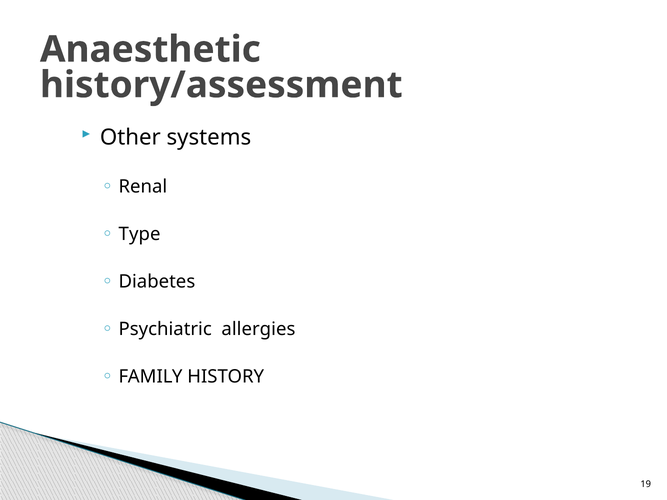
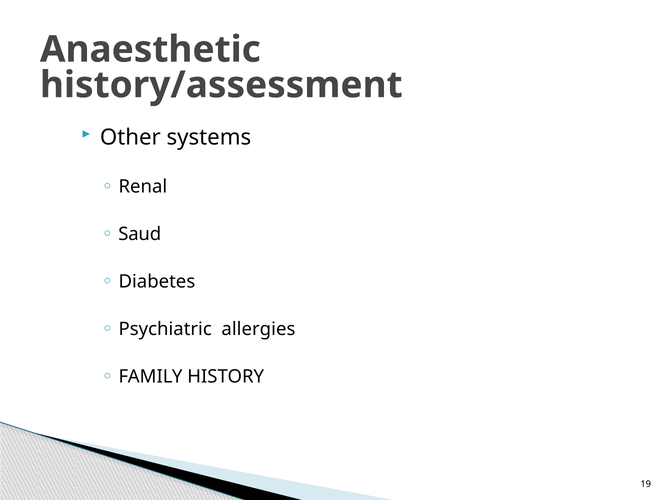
Type: Type -> Saud (140, 234)
